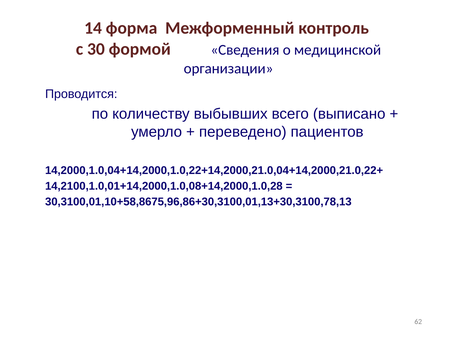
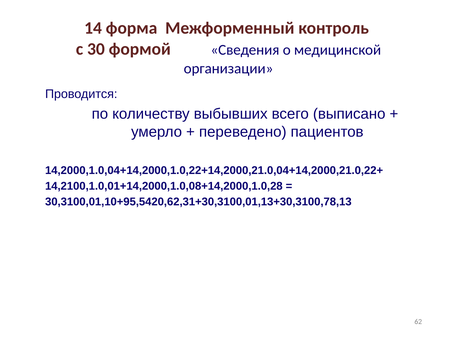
30,3100,01,10+58,8675,96,86+30,3100,01,13+30,3100,78,13: 30,3100,01,10+58,8675,96,86+30,3100,01,13+30,3100,78,13 -> 30,3100,01,10+95,5420,62,31+30,3100,01,13+30,3100,78,13 (198, 202)
